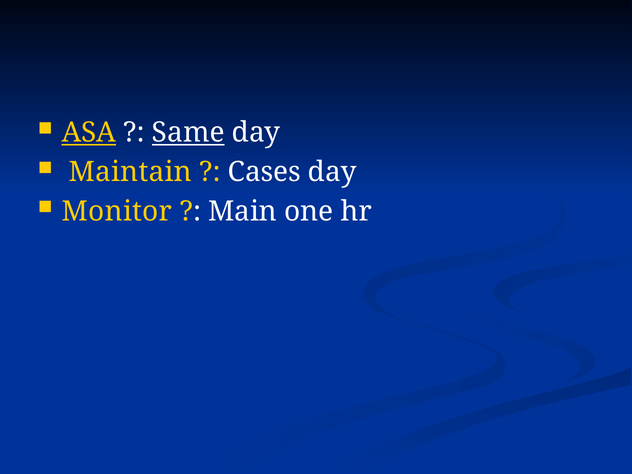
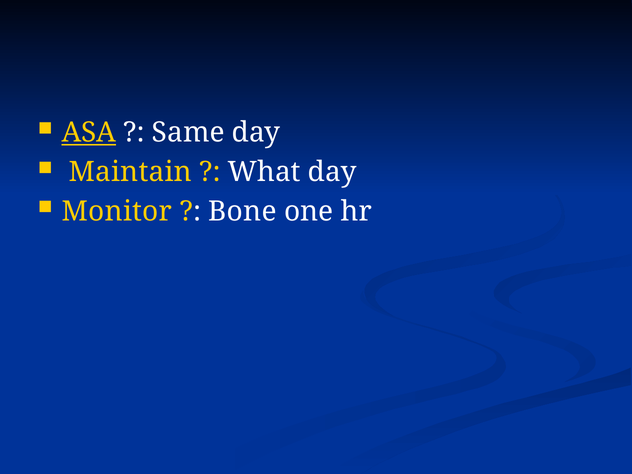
Same underline: present -> none (188, 133)
Cases: Cases -> What (264, 172)
Main: Main -> Bone (242, 211)
